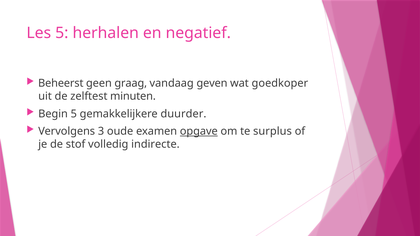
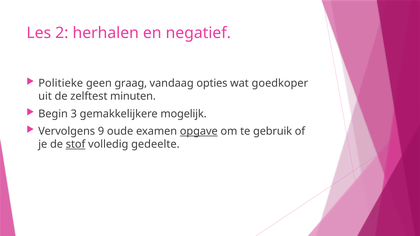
Les 5: 5 -> 2 (62, 33)
Beheerst: Beheerst -> Politieke (61, 83)
geven: geven -> opties (212, 83)
Begin 5: 5 -> 3 (74, 114)
duurder: duurder -> mogelijk (184, 114)
3: 3 -> 9 (101, 131)
surplus: surplus -> gebruik (273, 131)
stof underline: none -> present (76, 145)
indirecte: indirecte -> gedeelte (155, 145)
